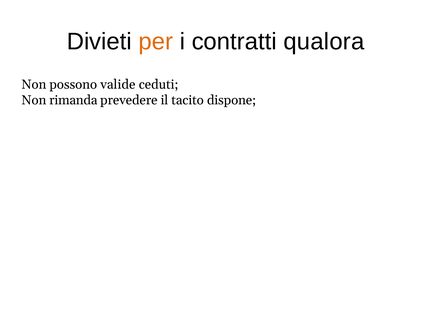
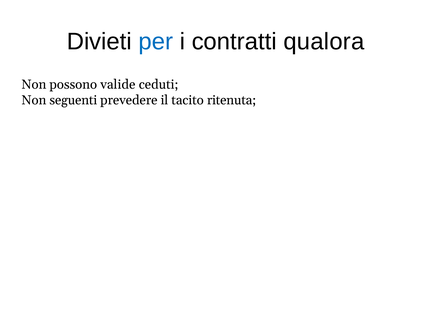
per colour: orange -> blue (156, 42)
rimanda: rimanda -> seguenti (73, 100)
dispone: dispone -> ritenuta (232, 100)
